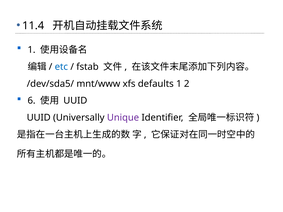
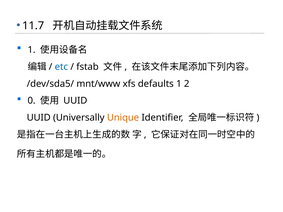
11.4: 11.4 -> 11.7 (33, 26)
6: 6 -> 0 (32, 101)
Unique colour: purple -> orange (123, 118)
